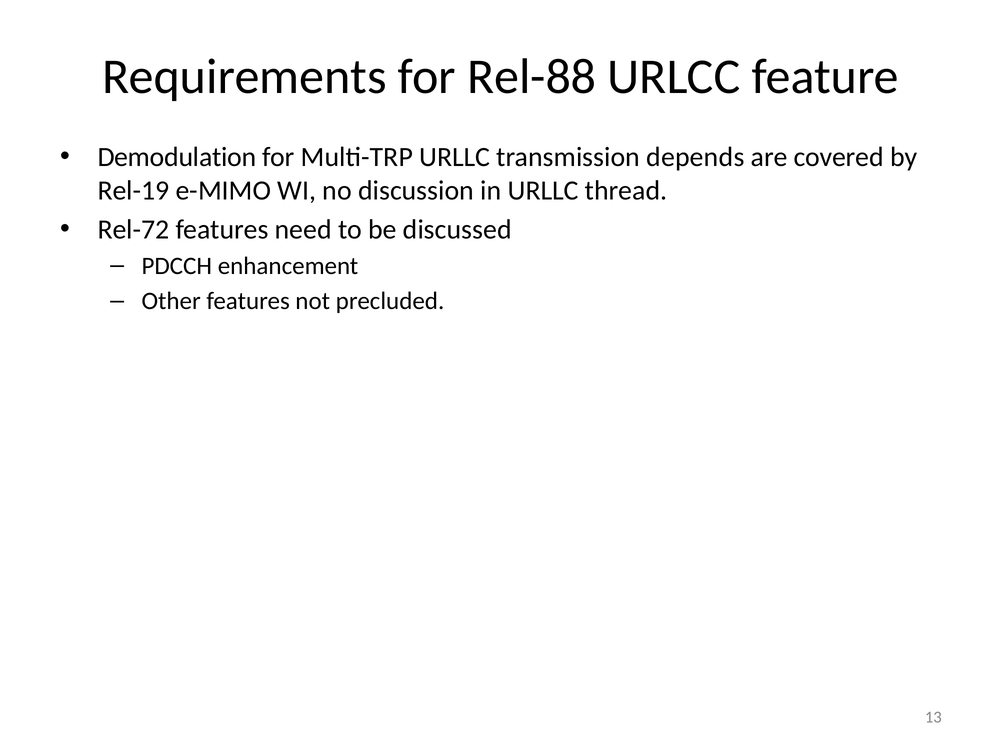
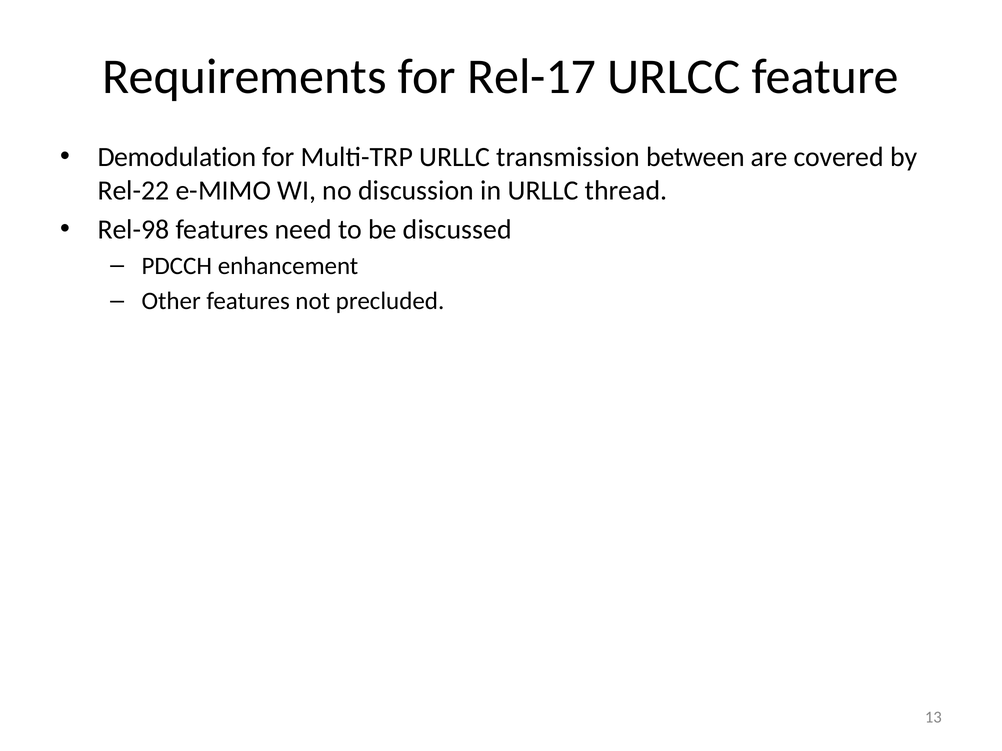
Rel-88: Rel-88 -> Rel-17 (532, 77)
depends: depends -> between (696, 157)
Rel-19: Rel-19 -> Rel-22 (134, 191)
Rel-72: Rel-72 -> Rel-98 (134, 230)
